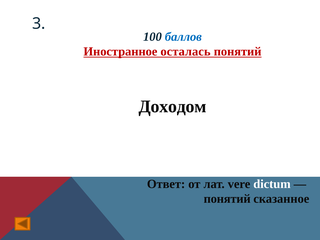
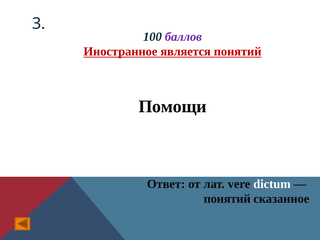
баллов colour: blue -> purple (183, 37)
осталась: осталась -> является (186, 52)
Доходом: Доходом -> Помощи (173, 106)
